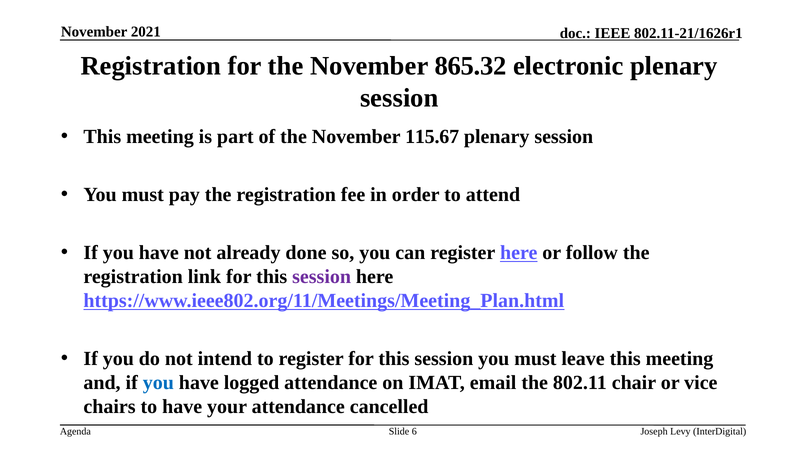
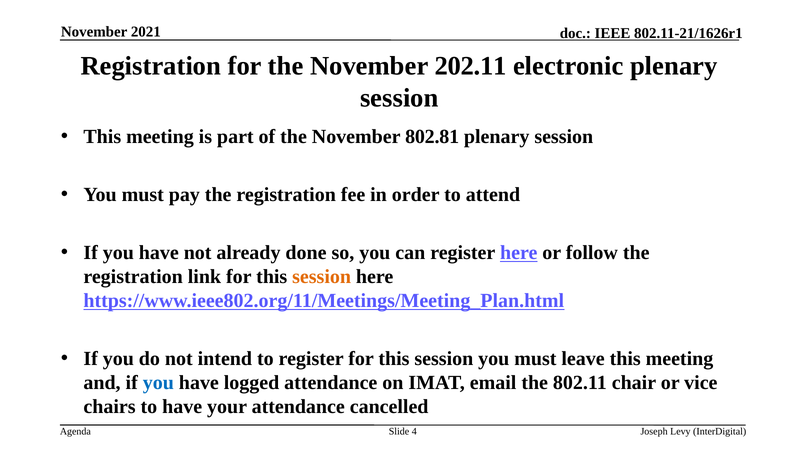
865.32: 865.32 -> 202.11 (471, 66)
115.67: 115.67 -> 802.81 (432, 136)
session colour: purple -> orange (322, 276)
6: 6 -> 4 (414, 431)
